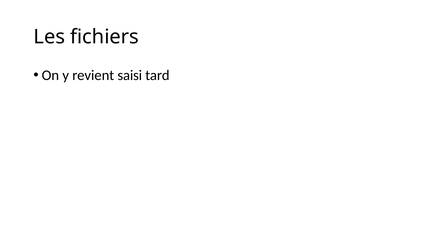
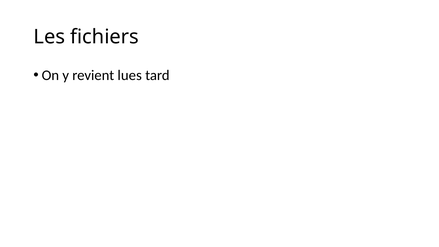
saisi: saisi -> lues (130, 75)
